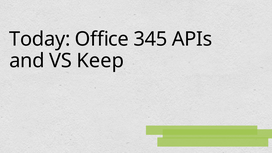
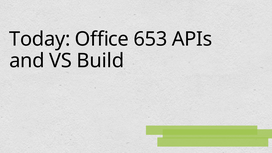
345: 345 -> 653 (150, 39)
Keep: Keep -> Build (100, 61)
